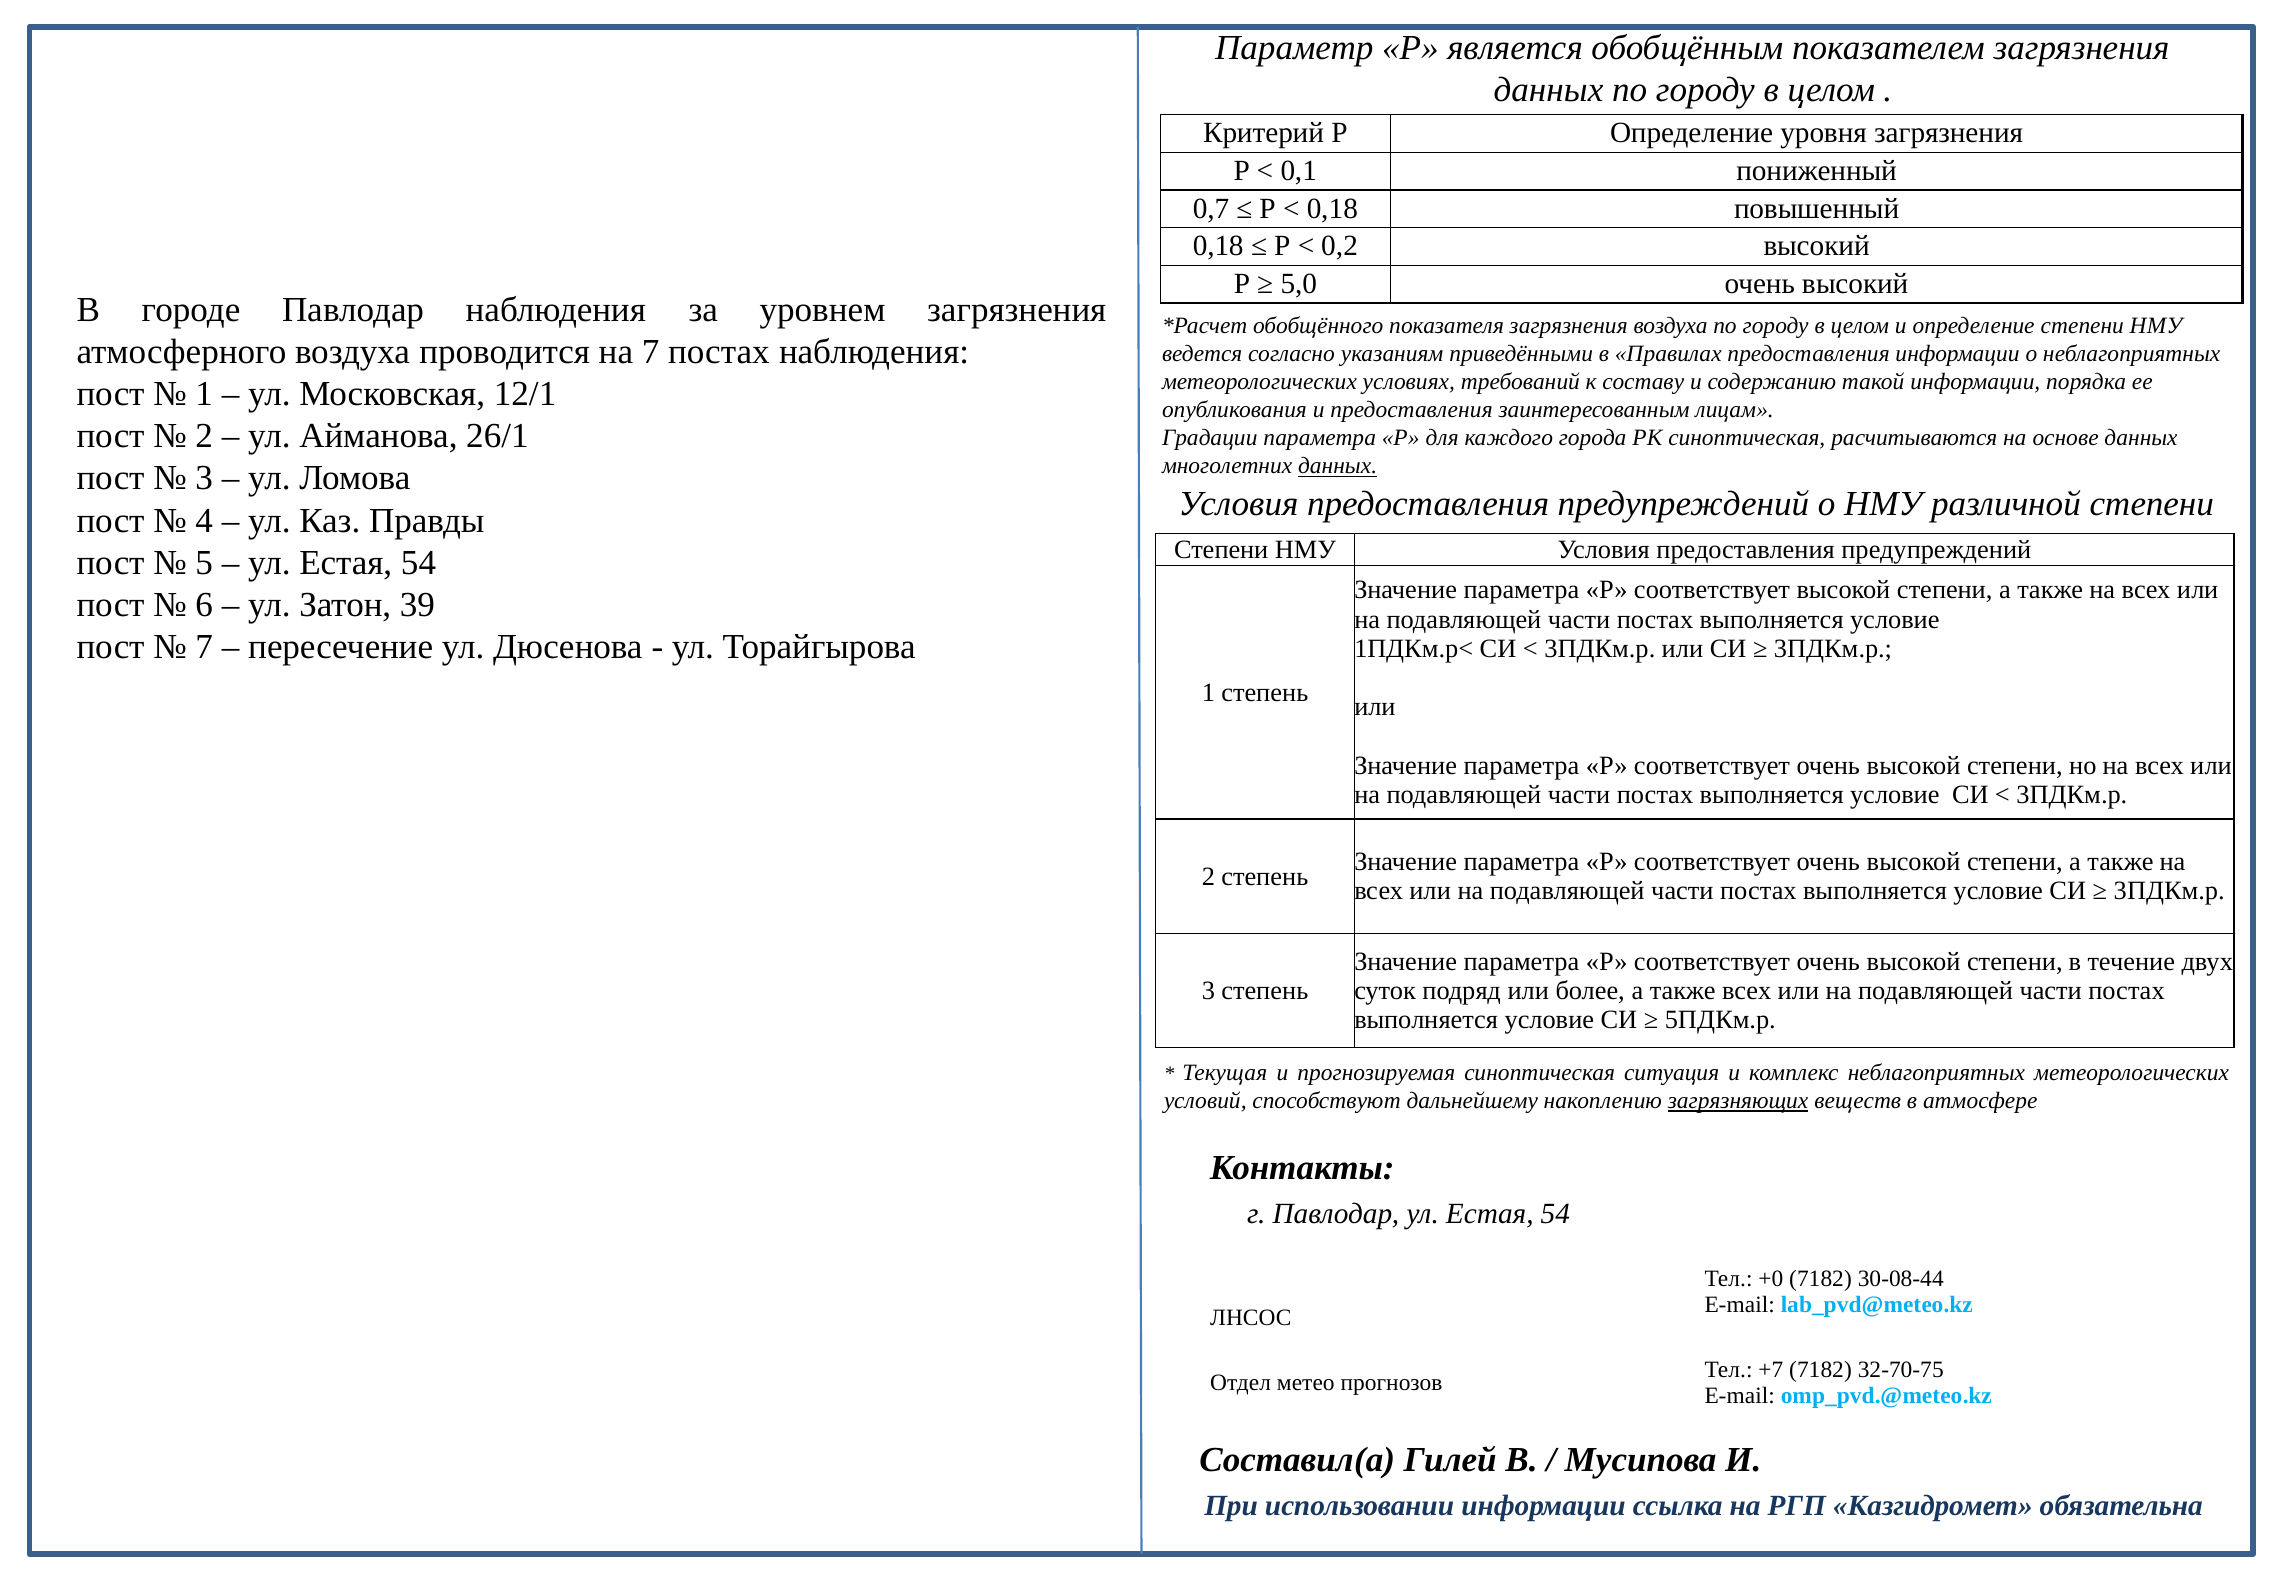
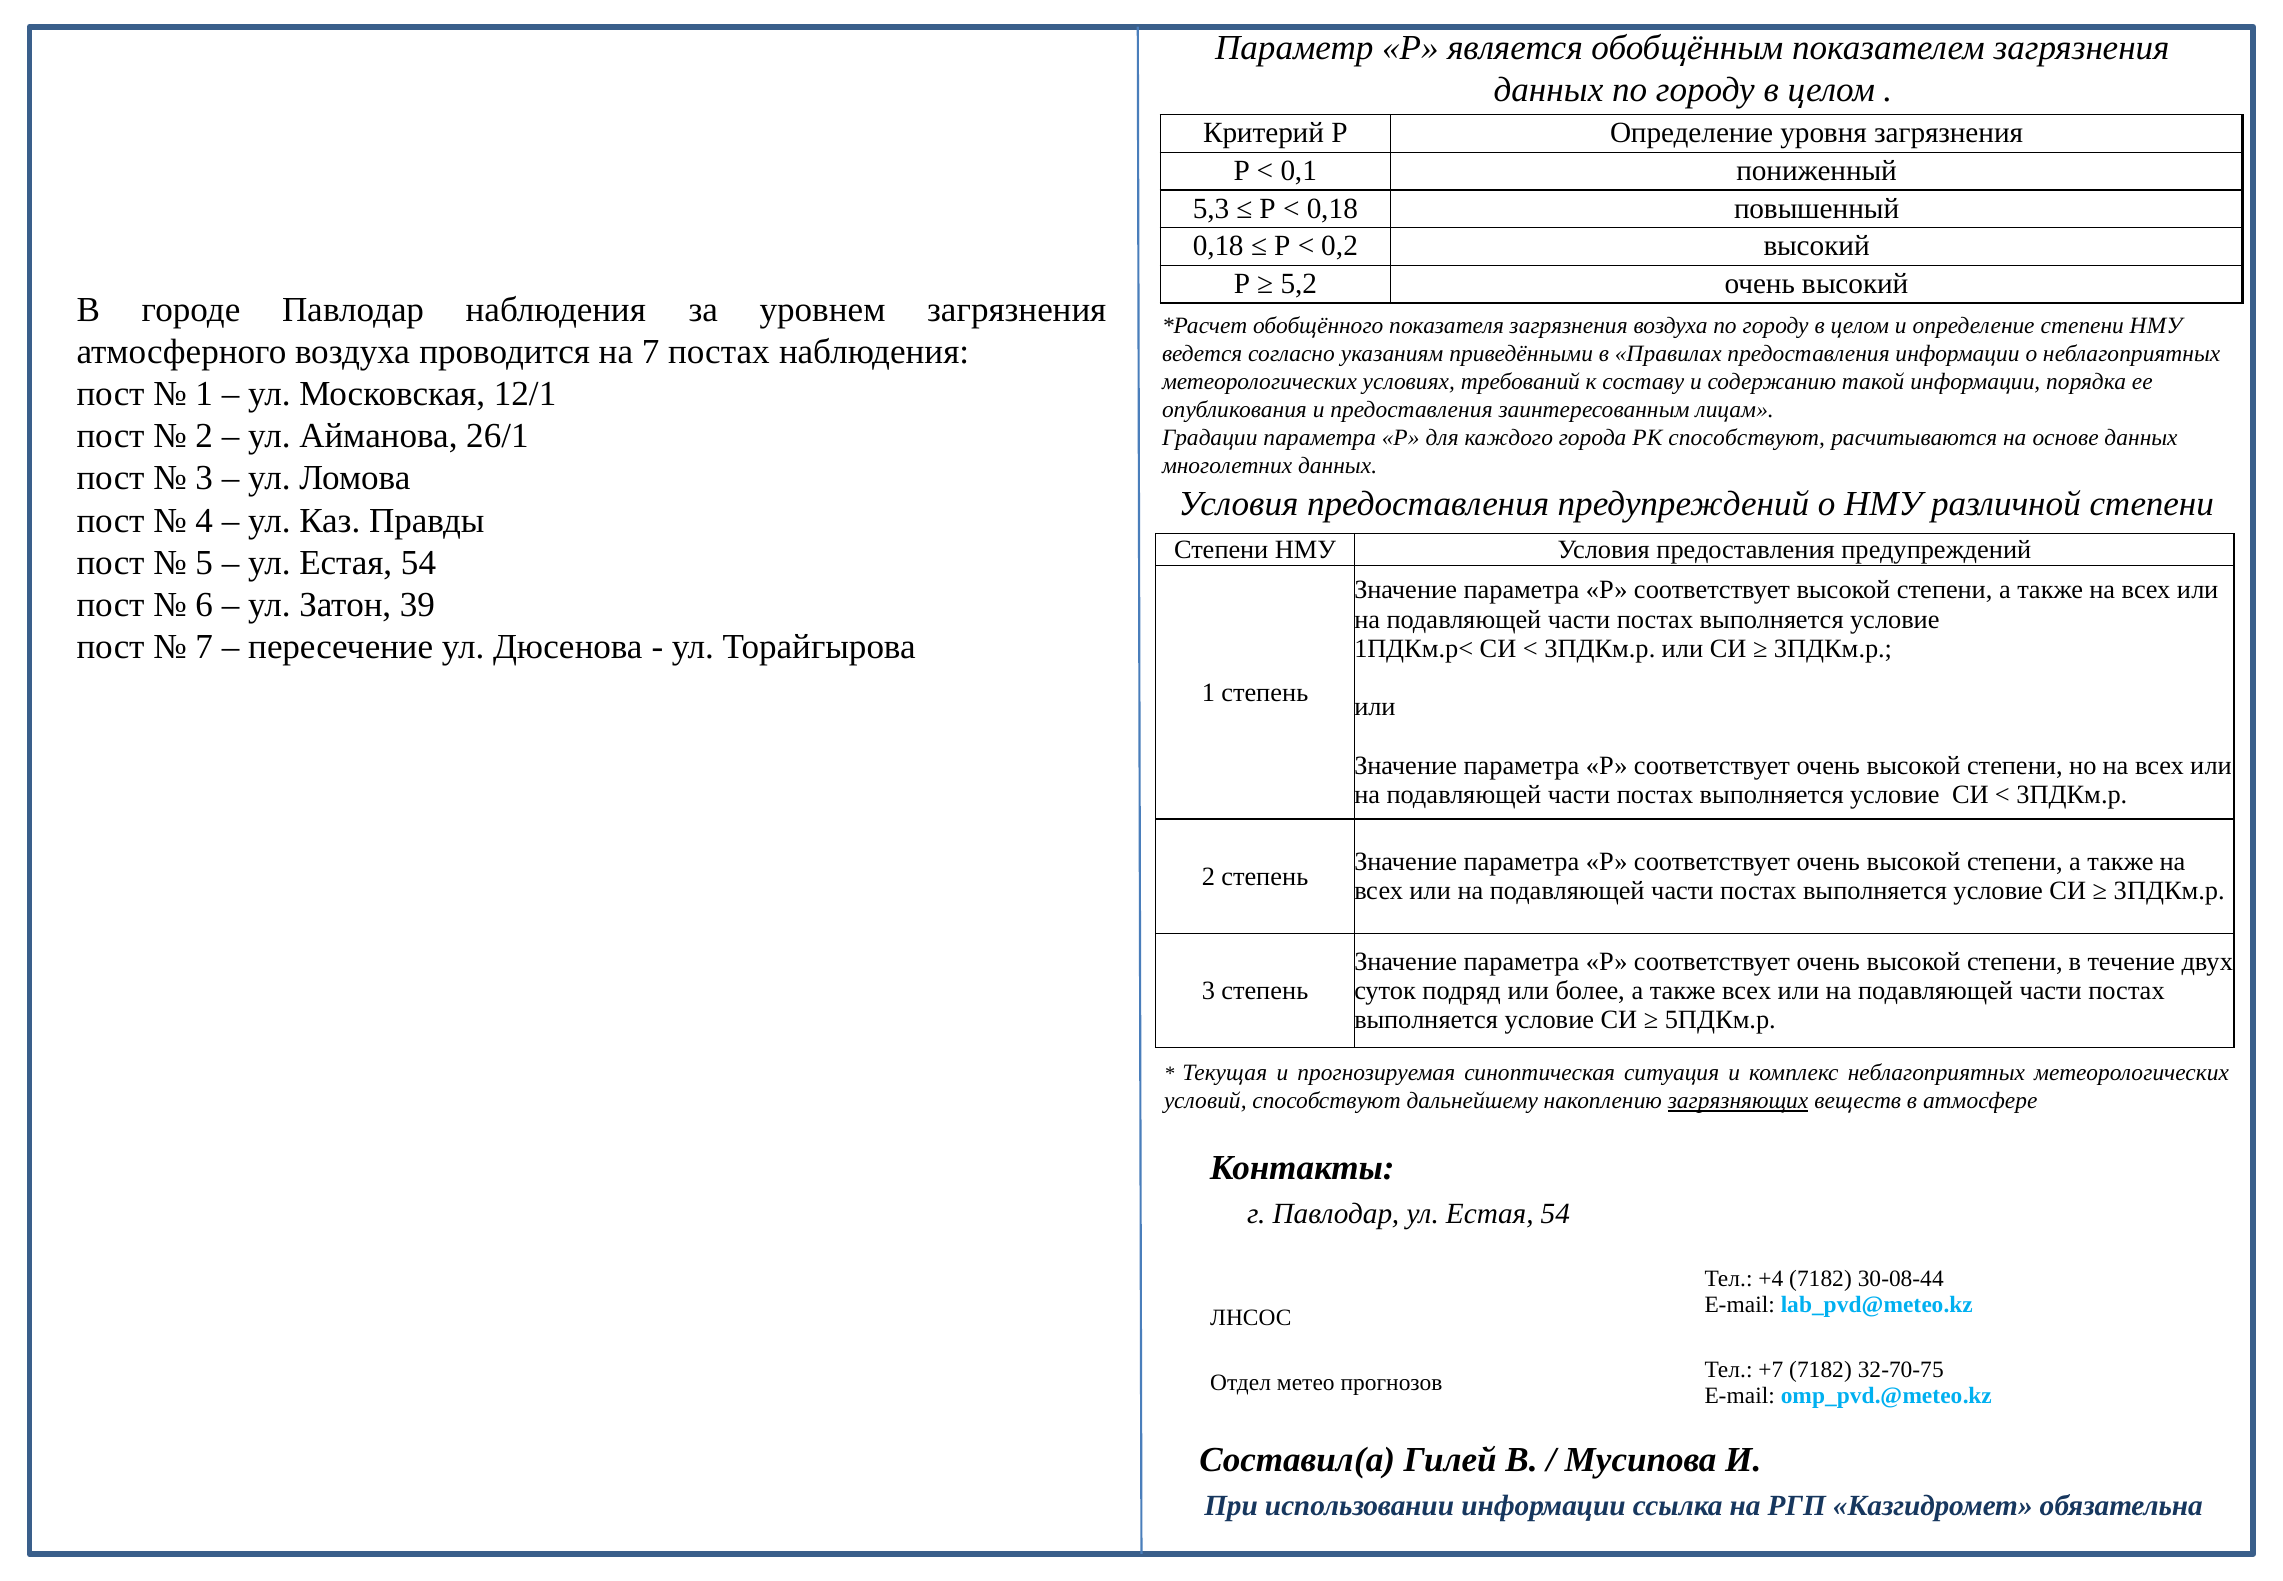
0,7: 0,7 -> 5,3 (1211, 209)
5,0: 5,0 -> 5,2 (1299, 284)
РК синоптическая: синоптическая -> способствуют (1747, 438)
данных underline: present -> none (1338, 466)
+0: +0 -> +4 (1771, 1278)
